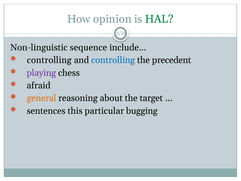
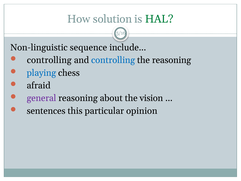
opinion: opinion -> solution (112, 19)
the precedent: precedent -> reasoning (172, 60)
playing colour: purple -> blue (41, 73)
general colour: orange -> purple (41, 98)
target: target -> vision (151, 98)
bugging: bugging -> opinion (142, 111)
